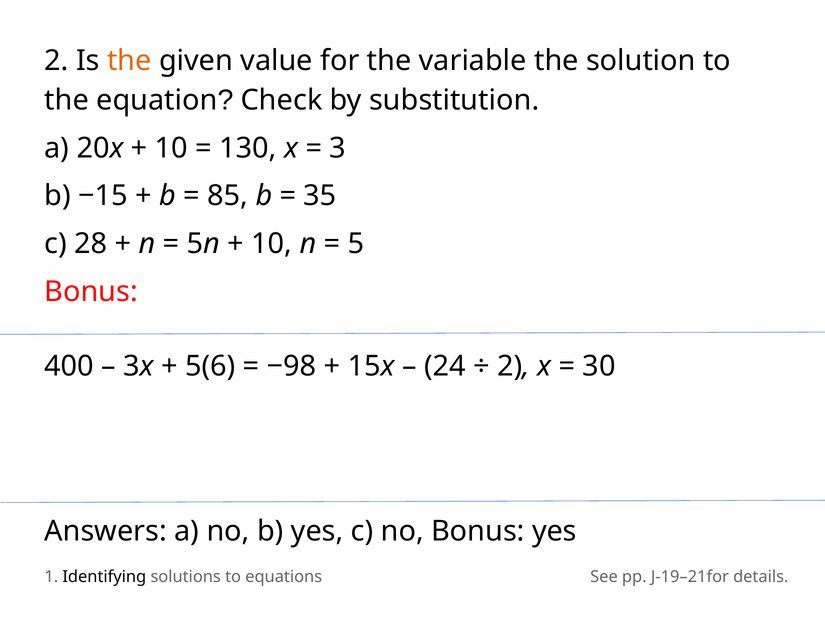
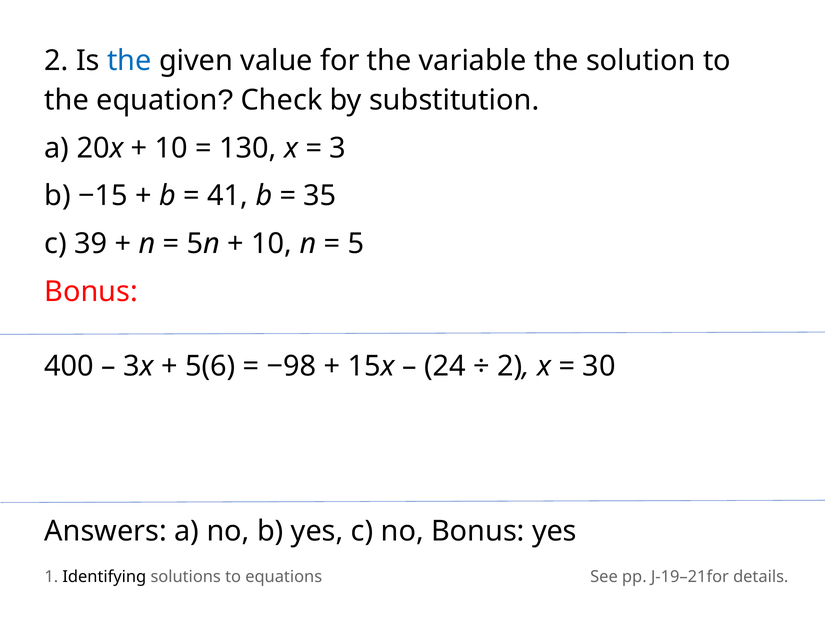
the colour: orange -> blue (129, 61)
85: 85 -> 41 (228, 196)
28: 28 -> 39 (91, 244)
